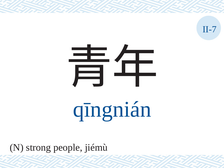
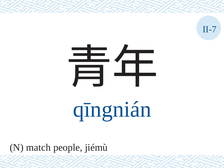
strong: strong -> match (38, 147)
